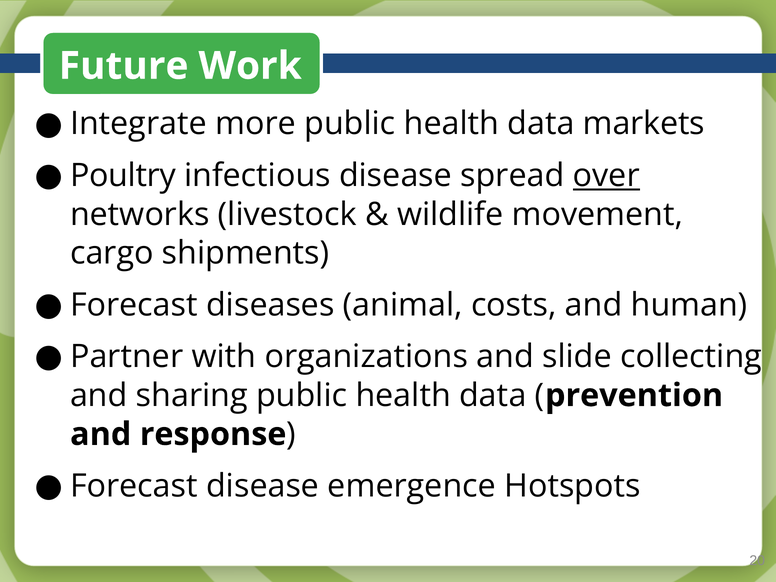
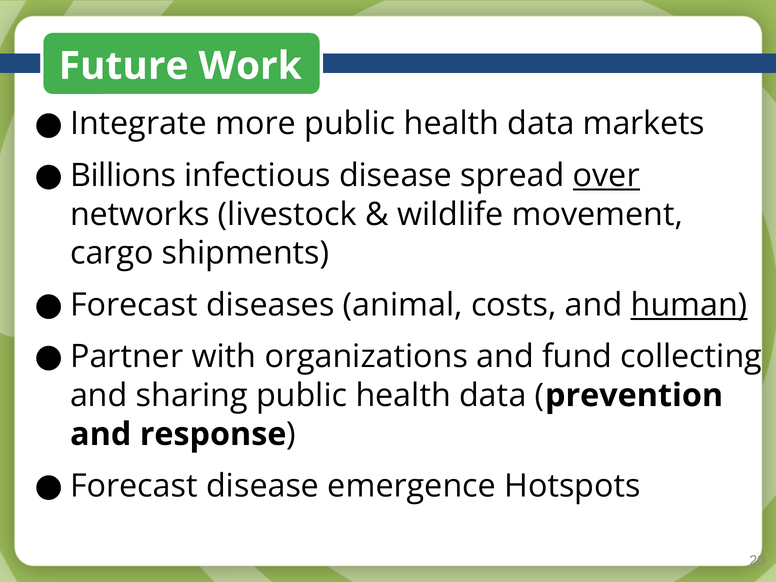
Poultry: Poultry -> Billions (123, 176)
human underline: none -> present (689, 305)
slide: slide -> fund (577, 357)
